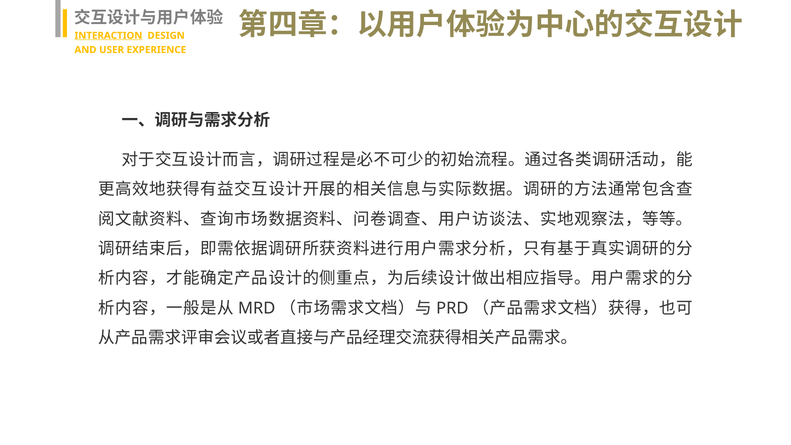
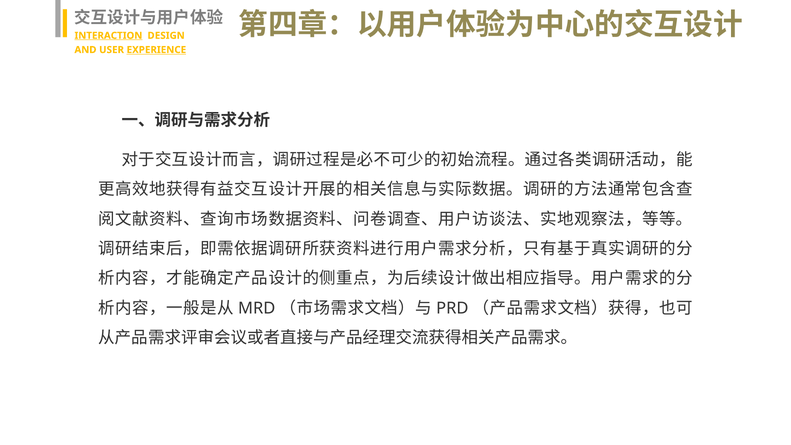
EXPERIENCE underline: none -> present (156, 50)
